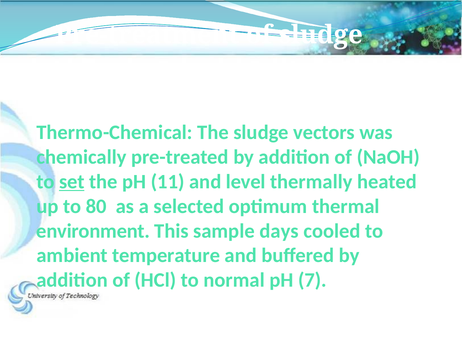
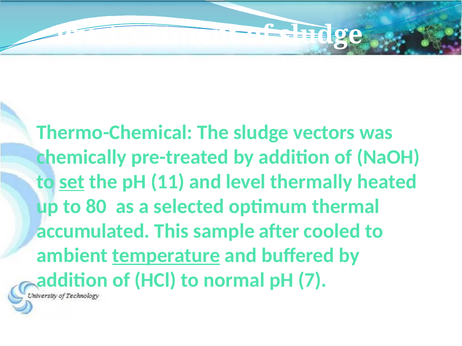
environment: environment -> accumulated (93, 231)
days: days -> after (279, 231)
temperature underline: none -> present (166, 256)
